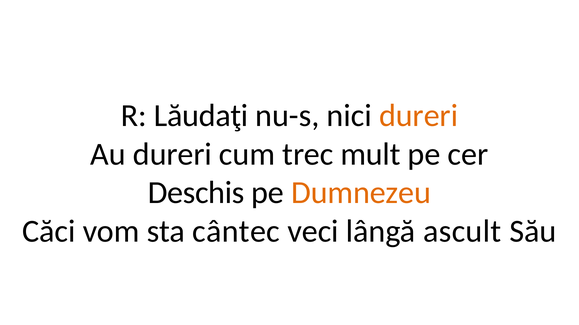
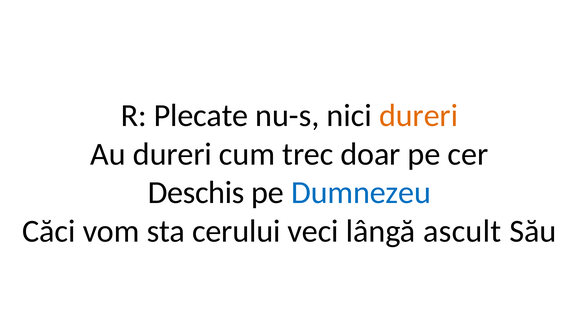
Lăudaţi: Lăudaţi -> Plecate (201, 116)
mult: mult -> doar (371, 154)
Dumnezeu colour: orange -> blue (361, 193)
cântec: cântec -> cerului (236, 232)
